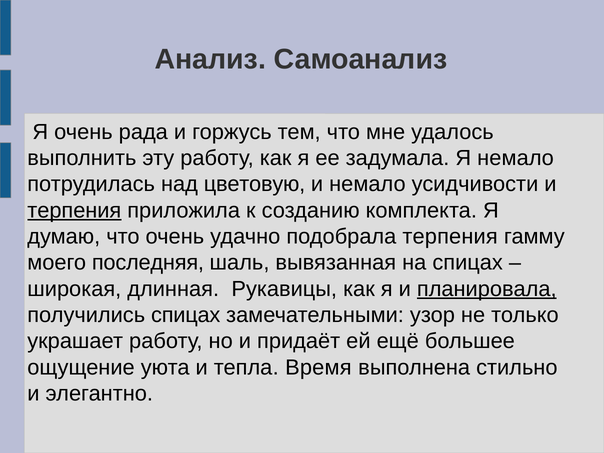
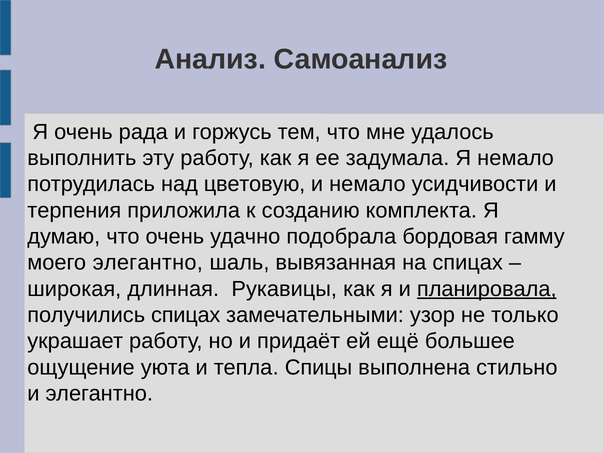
терпения underline: present -> none (74, 210)
подобрала терпения: терпения -> бордовая (450, 237)
моего последняя: последняя -> элегантно (148, 263)
Время: Время -> Спицы (319, 367)
